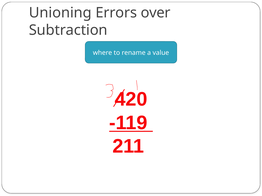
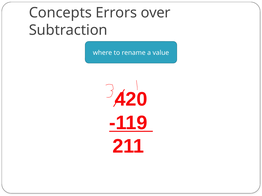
Unioning: Unioning -> Concepts (60, 13)
